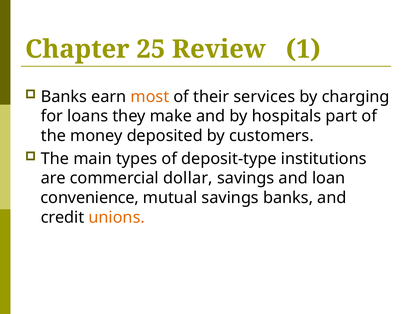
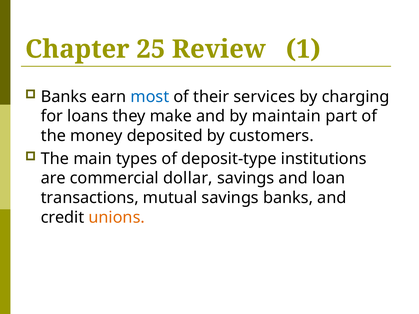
most colour: orange -> blue (150, 97)
hospitals: hospitals -> maintain (286, 116)
convenience: convenience -> transactions (90, 198)
